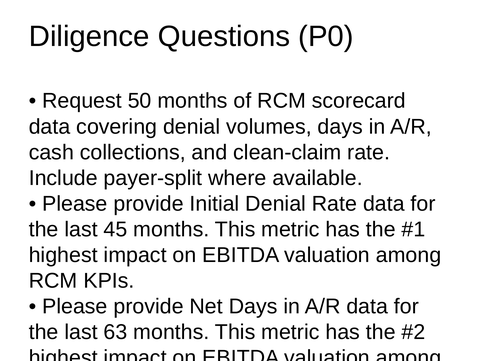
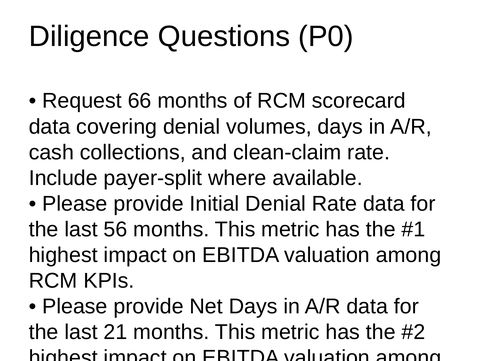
50: 50 -> 66 (140, 101)
45: 45 -> 56 (116, 229)
63: 63 -> 21 (116, 332)
